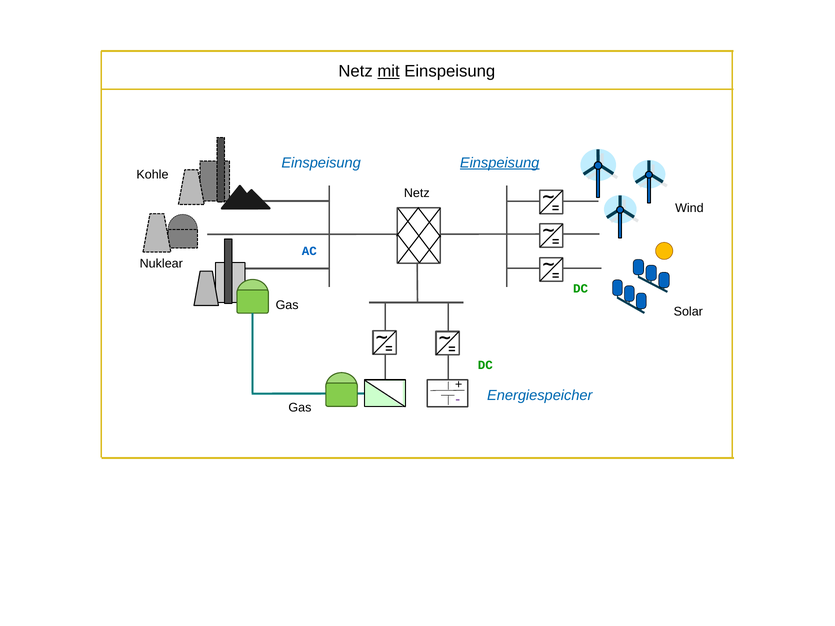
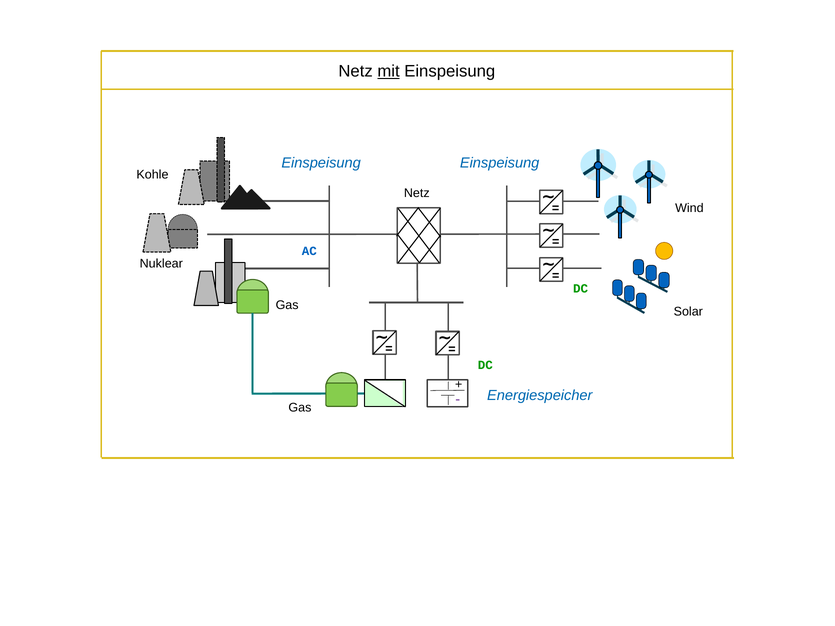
Einspeisung underline: present -> none (500, 163)
